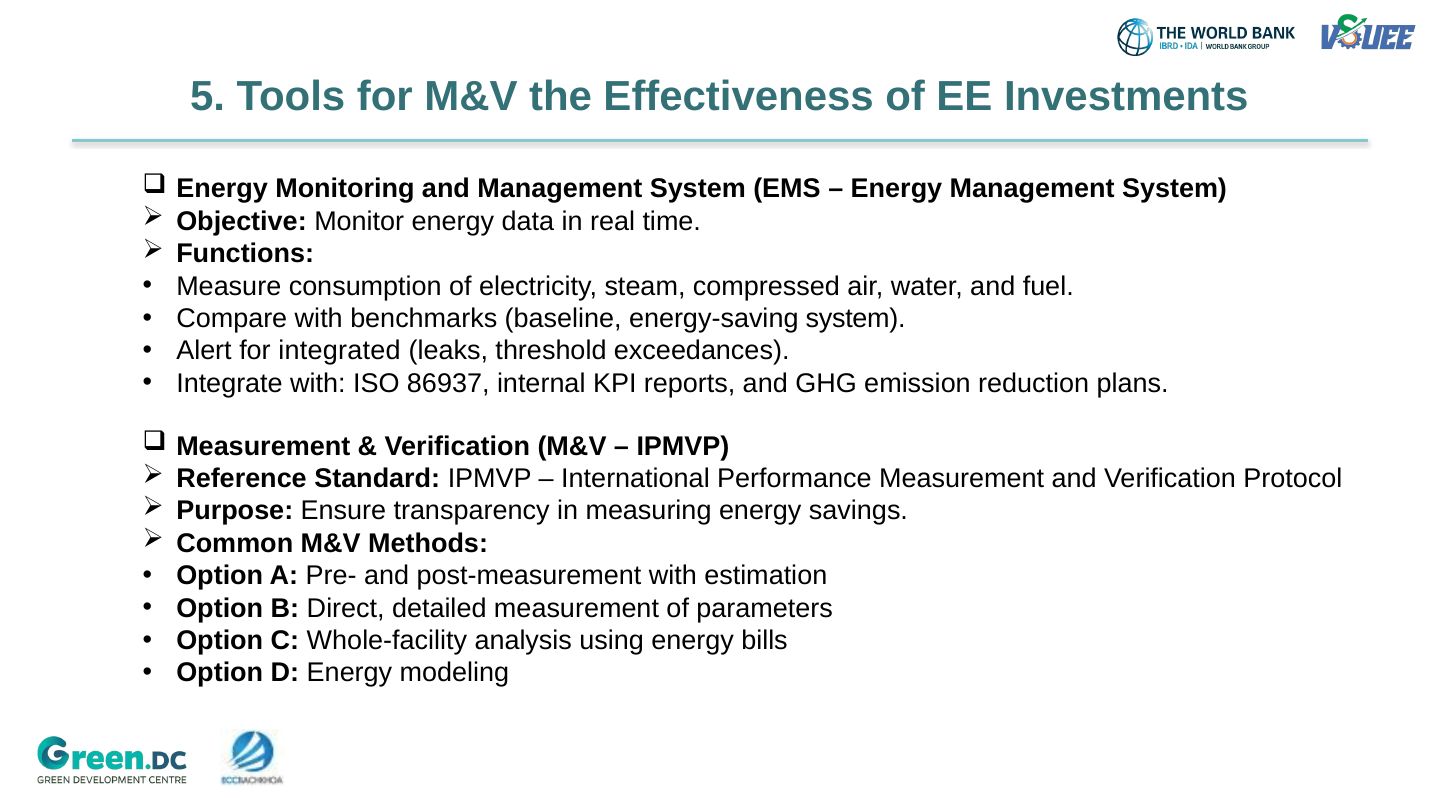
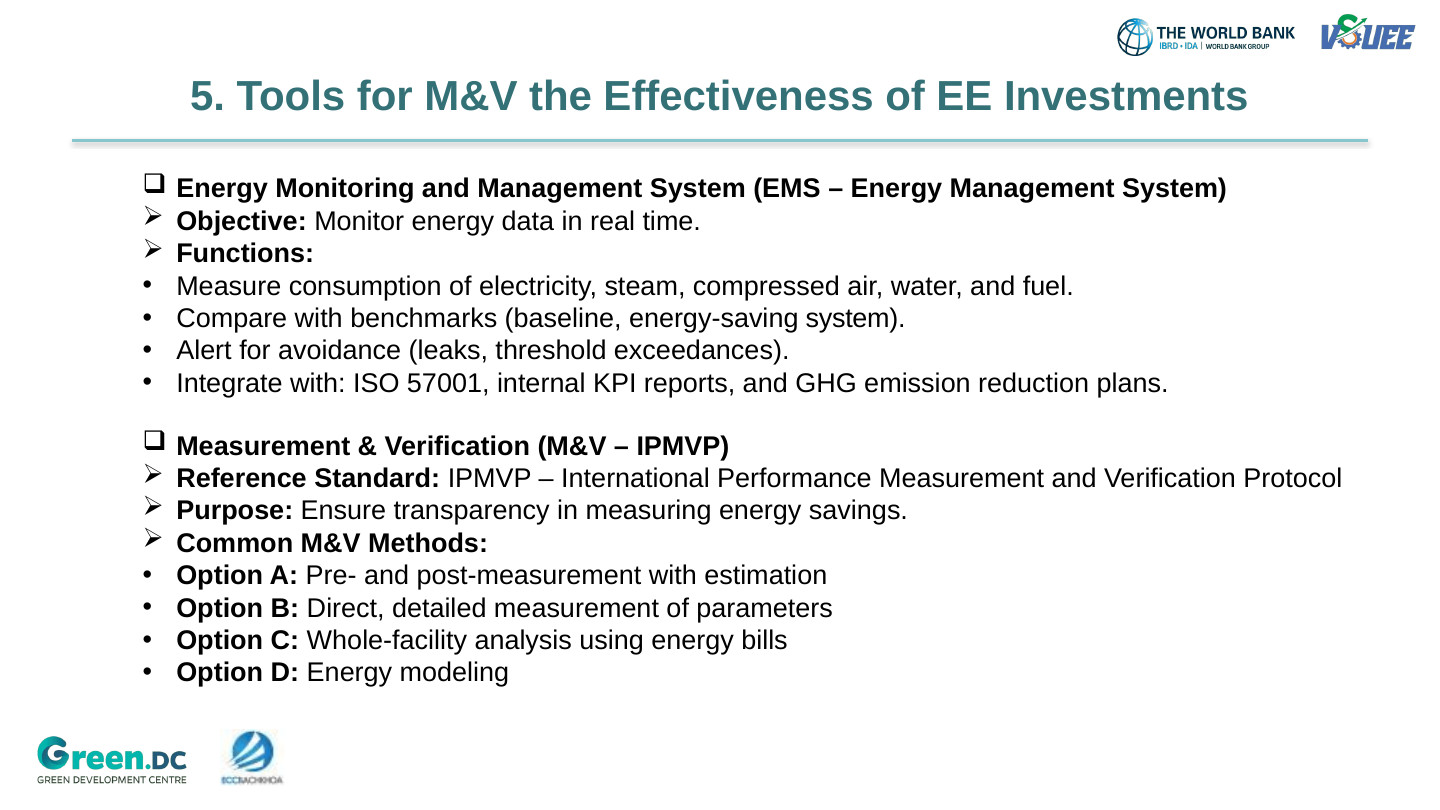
integrated: integrated -> avoidance (340, 351)
86937: 86937 -> 57001 (448, 383)
